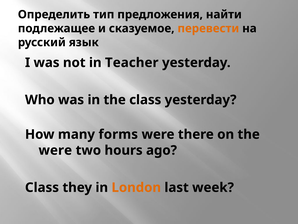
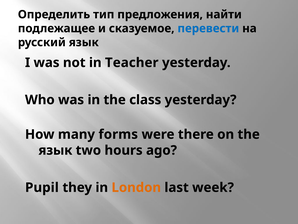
перевести colour: orange -> blue (208, 28)
were: were -> язык (55, 150)
Class: Class -> Pupil (42, 187)
